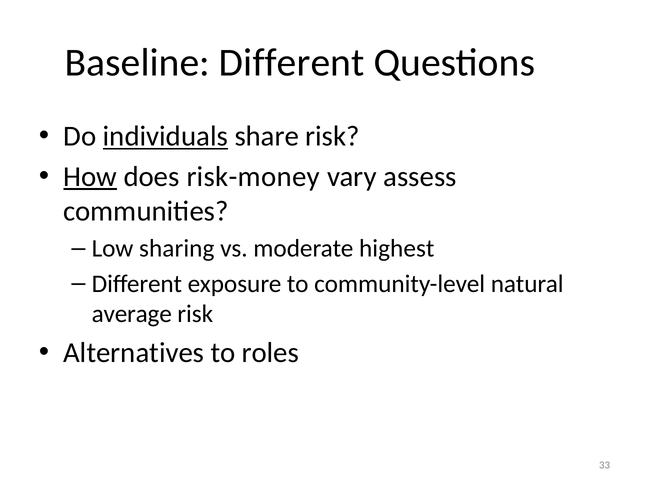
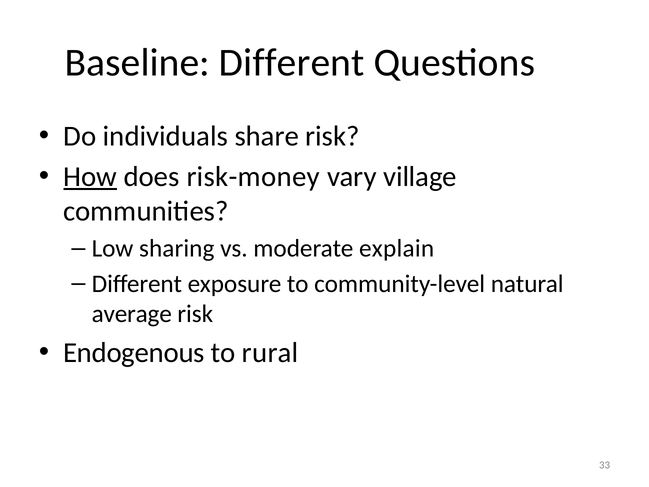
individuals underline: present -> none (165, 136)
assess: assess -> village (420, 177)
highest: highest -> explain (397, 248)
Alternatives: Alternatives -> Endogenous (134, 352)
roles: roles -> rural (270, 352)
